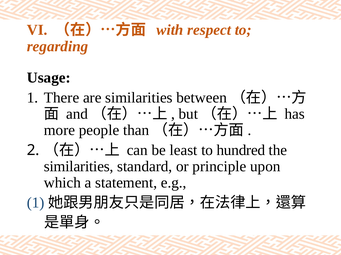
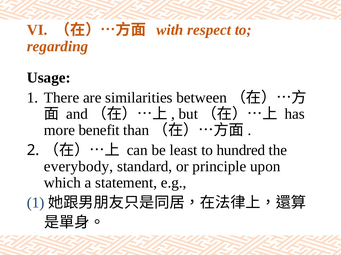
people: people -> benefit (99, 131)
similarities: similarities -> everybody (79, 167)
